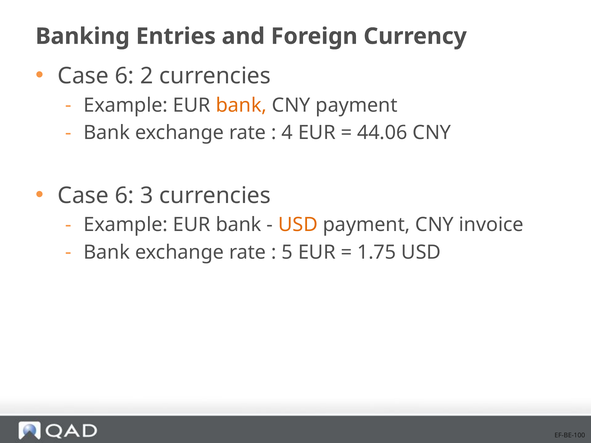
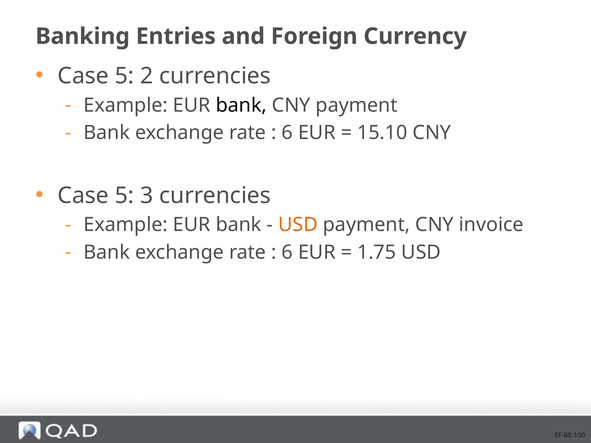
6: 6 -> 5 (124, 76)
bank colour: orange -> black (241, 105)
4: 4 -> 6 (287, 133)
44.06: 44.06 -> 15.10 (382, 133)
6: 6 -> 5 (124, 196)
5: 5 -> 6 (287, 252)
